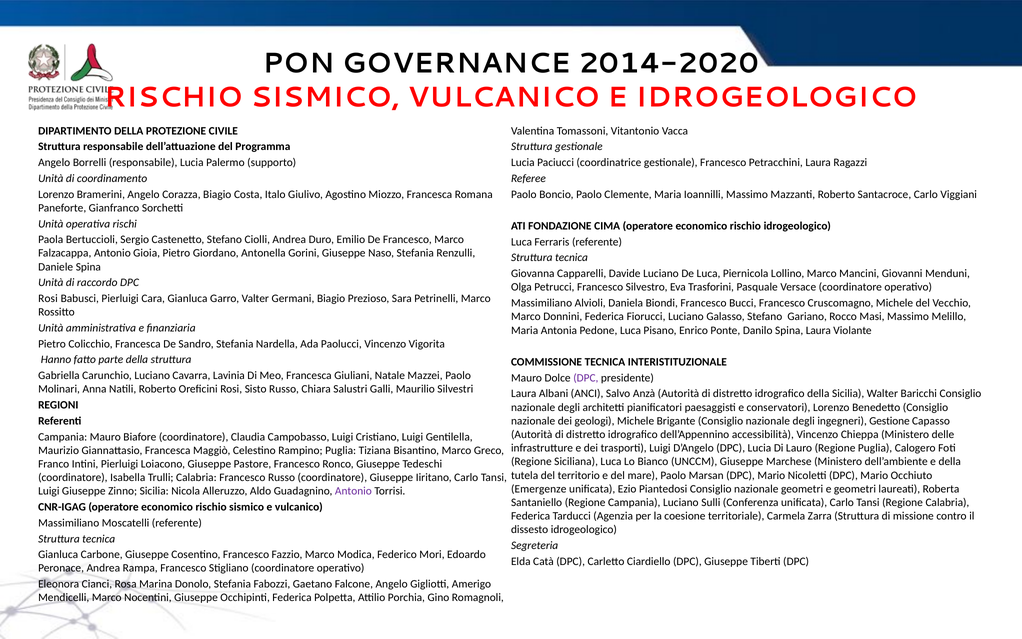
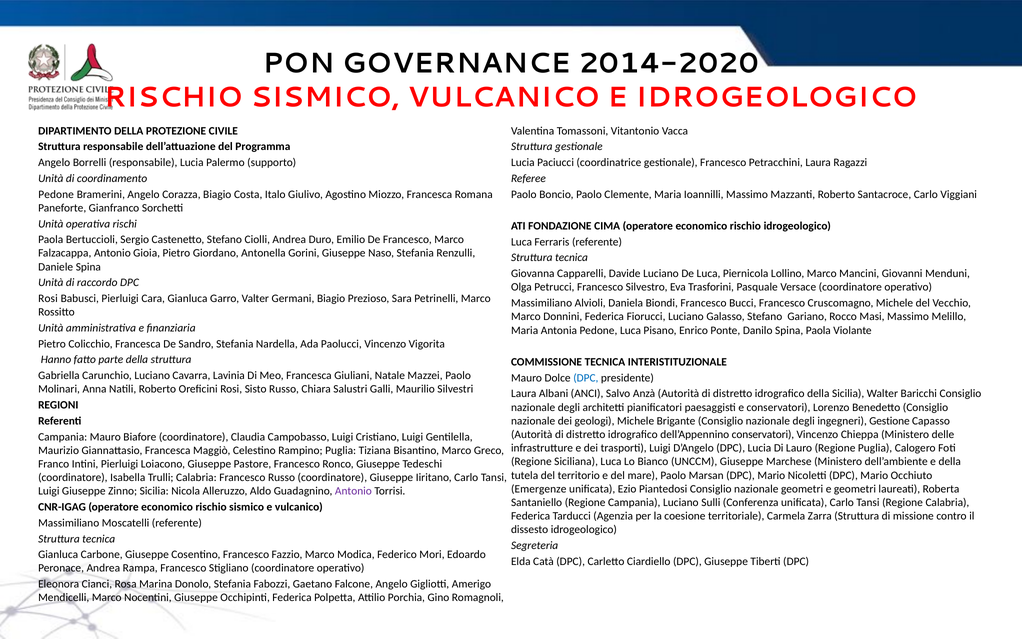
Lorenzo: Lorenzo -> Pedone (56, 194)
Spina Laura: Laura -> Paola (818, 330)
DPC colour: purple -> blue (586, 378)
dell’Appennino accessibilità: accessibilità -> conservatori (763, 434)
